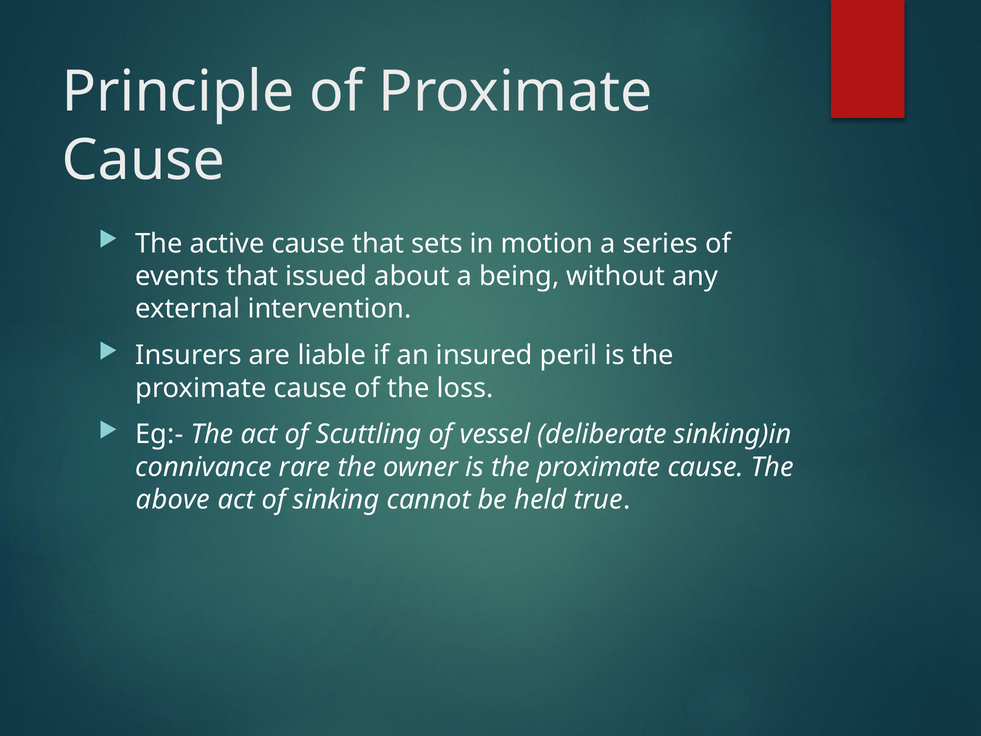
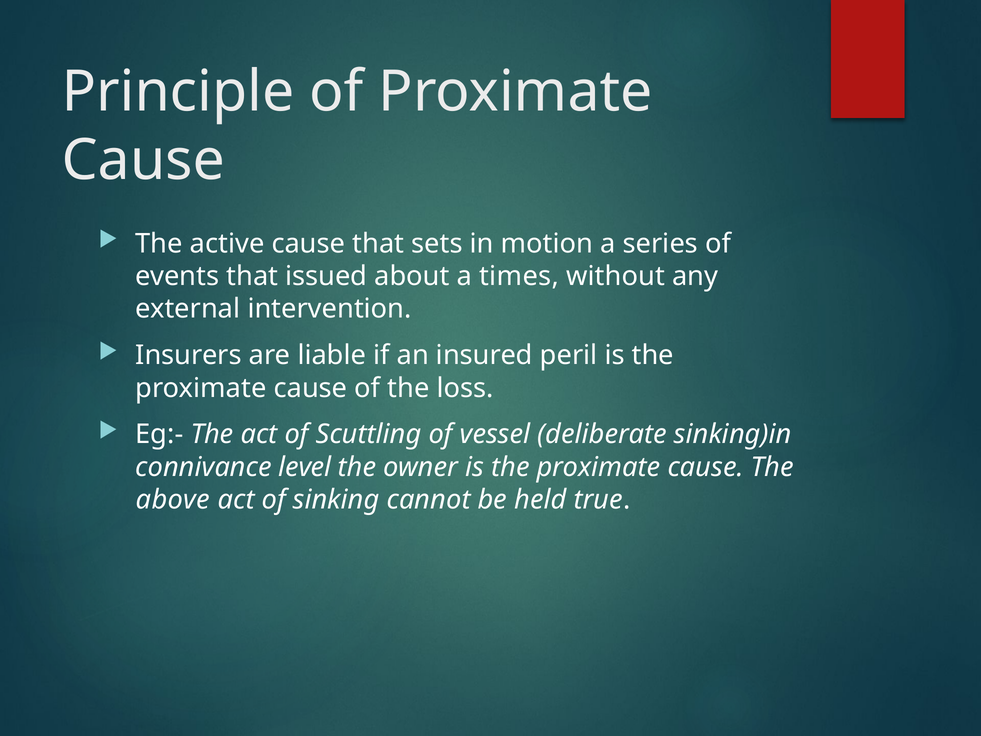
being: being -> times (519, 276)
rare: rare -> level (305, 467)
